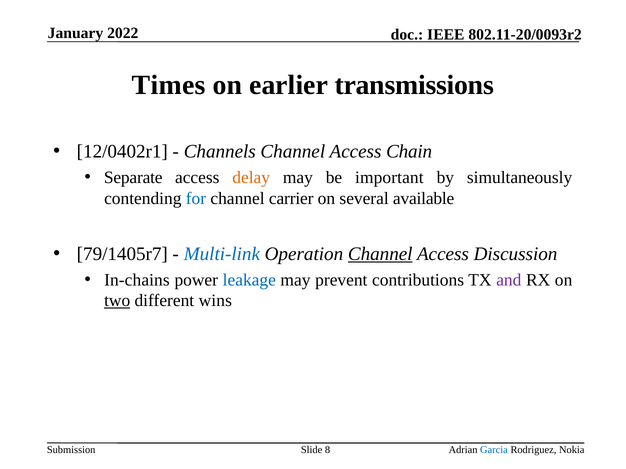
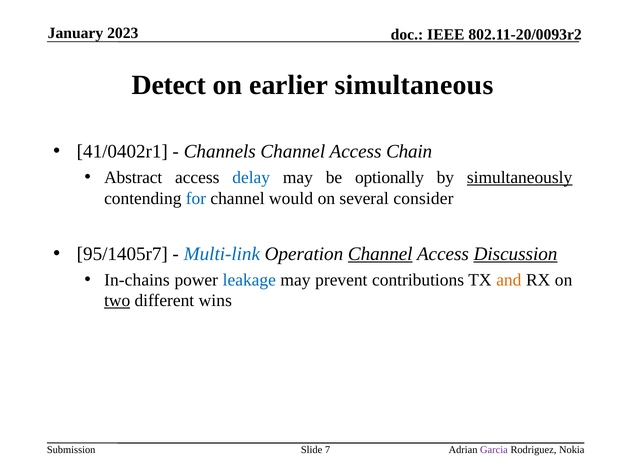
2022: 2022 -> 2023 (123, 33)
Times: Times -> Detect (169, 85)
transmissions: transmissions -> simultaneous (414, 85)
12/0402r1: 12/0402r1 -> 41/0402r1 (122, 152)
Separate: Separate -> Abstract (133, 178)
delay colour: orange -> blue (251, 178)
important: important -> optionally (389, 178)
simultaneously underline: none -> present (520, 178)
carrier: carrier -> would (291, 199)
available: available -> consider (423, 199)
79/1405r7: 79/1405r7 -> 95/1405r7 (122, 254)
Discussion underline: none -> present (516, 254)
and colour: purple -> orange (509, 280)
8: 8 -> 7 (328, 450)
Garcia colour: blue -> purple (494, 450)
